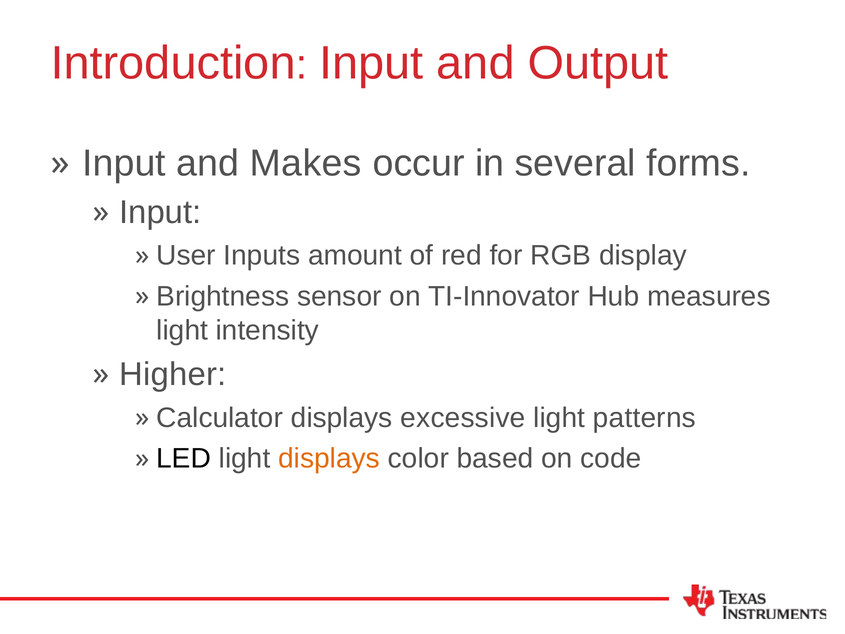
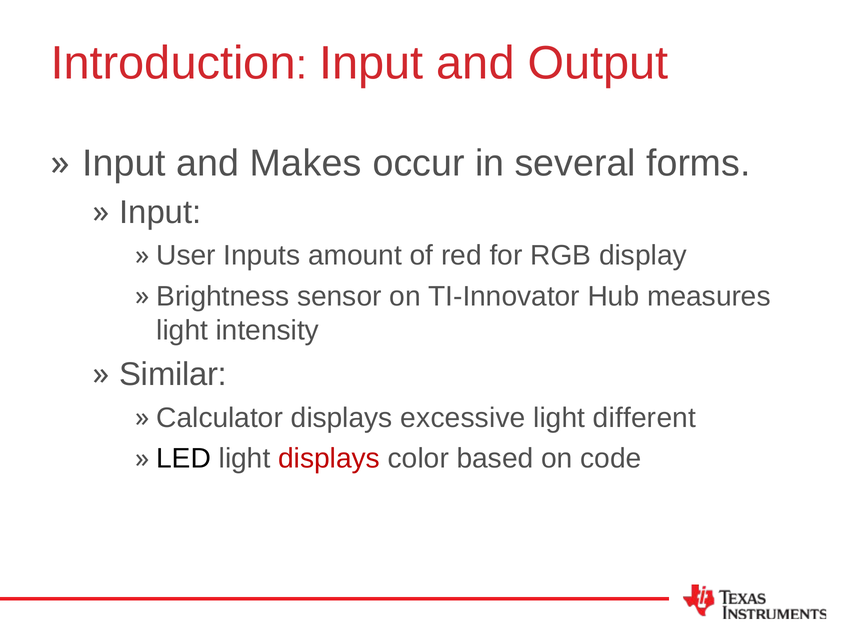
Higher: Higher -> Similar (173, 374)
patterns: patterns -> different (644, 418)
displays colour: orange -> red (329, 458)
